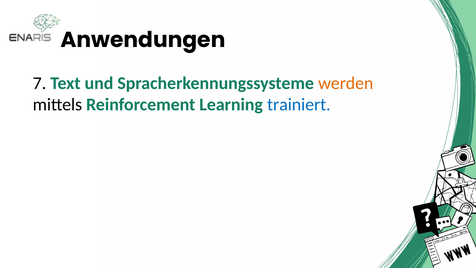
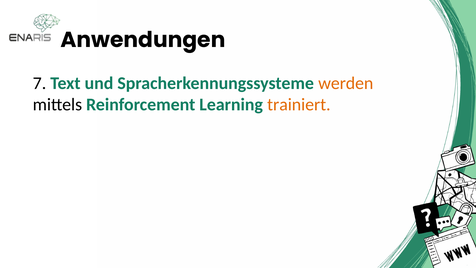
trainiert colour: blue -> orange (299, 105)
